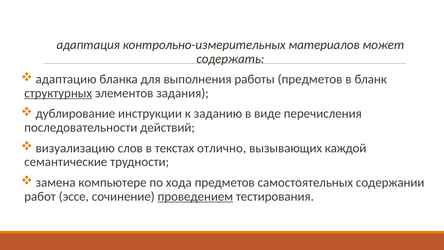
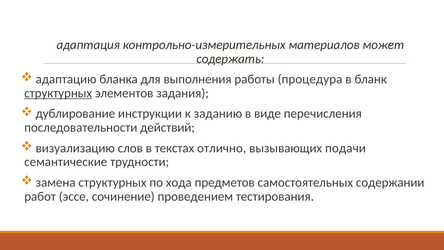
работы предметов: предметов -> процедура (310, 79)
каждой: каждой -> подачи (345, 148)
замена компьютере: компьютере -> структурных (113, 182)
проведением underline: present -> none (195, 196)
